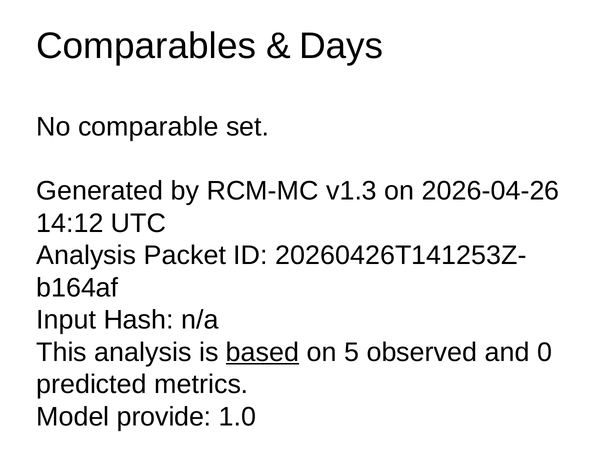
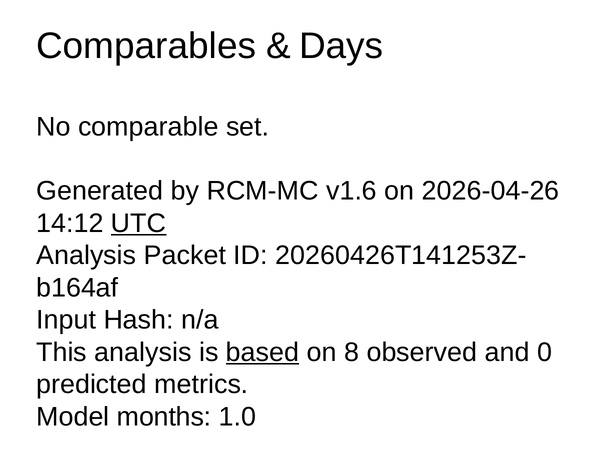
v1.3: v1.3 -> v1.6 (352, 191)
UTC underline: none -> present (139, 224)
5: 5 -> 8 (352, 353)
provide: provide -> months (164, 417)
